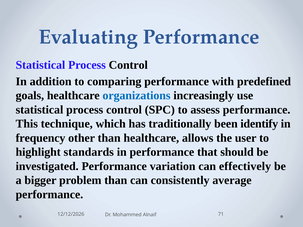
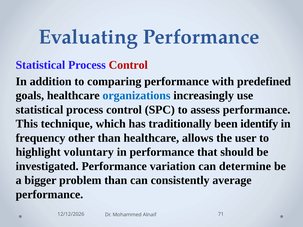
Control colour: black -> red (128, 65)
standards: standards -> voluntary (89, 152)
effectively: effectively -> determine (245, 166)
